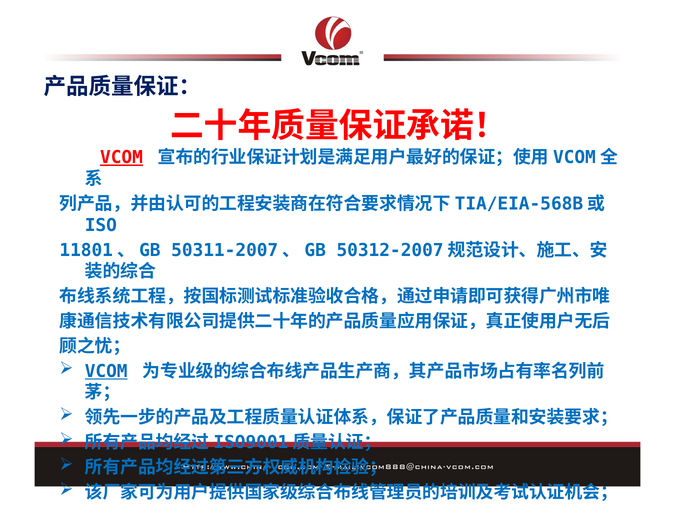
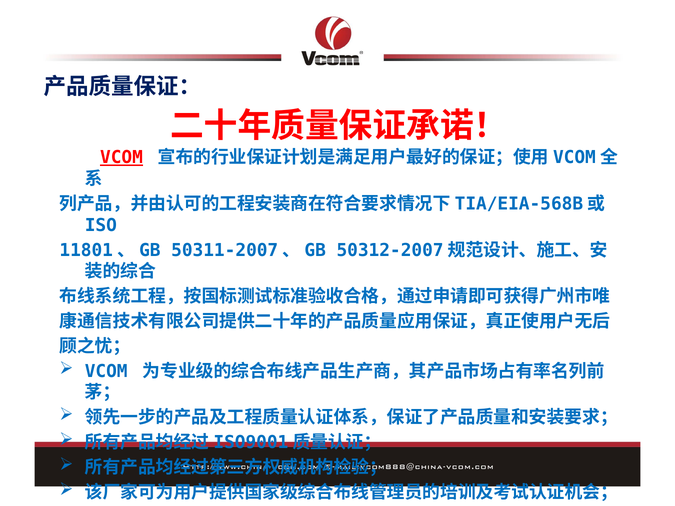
VCOM underline: present -> none (106, 371)
